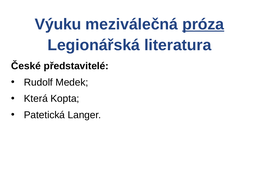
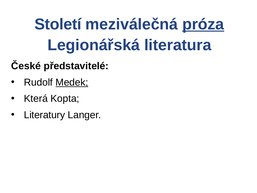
Výuku: Výuku -> Století (58, 24)
Medek underline: none -> present (72, 82)
Patetická: Patetická -> Literatury (44, 115)
